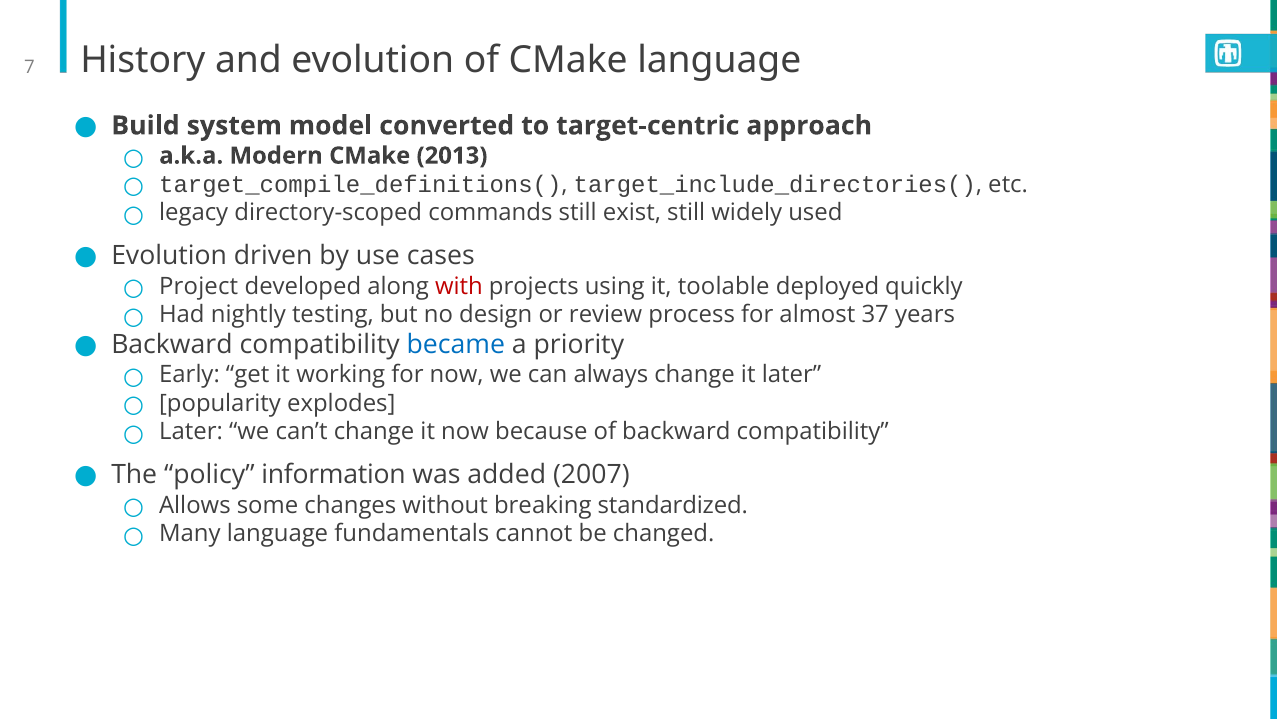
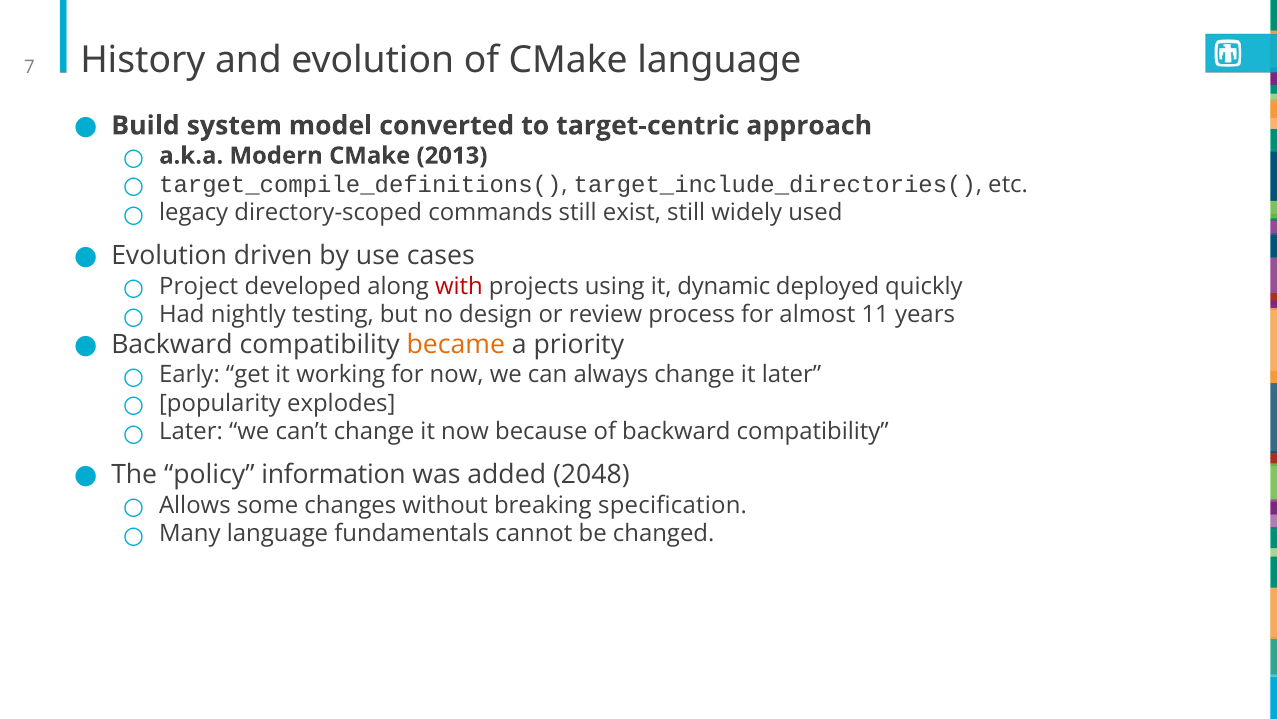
toolable: toolable -> dynamic (724, 286)
37: 37 -> 11 (875, 314)
became colour: blue -> orange (456, 344)
2007: 2007 -> 2048 (591, 475)
standardized: standardized -> specification (673, 505)
